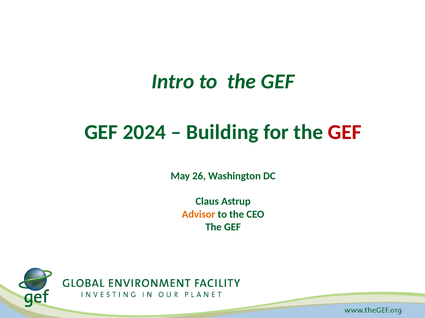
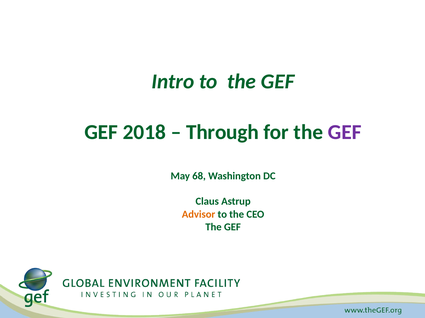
2024: 2024 -> 2018 (144, 133)
Building: Building -> Through (222, 133)
GEF colour: red -> purple (345, 133)
26: 26 -> 68 (199, 176)
